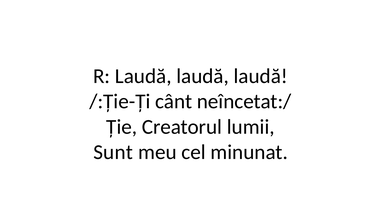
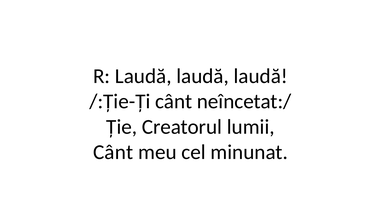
Sunt: Sunt -> Cânt (113, 152)
